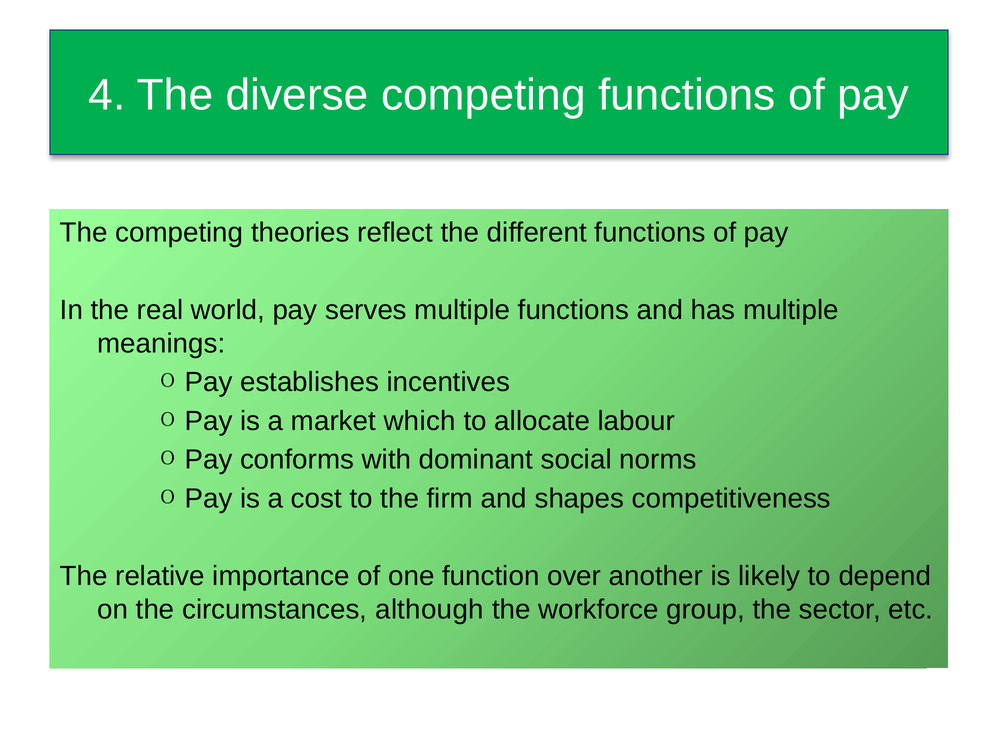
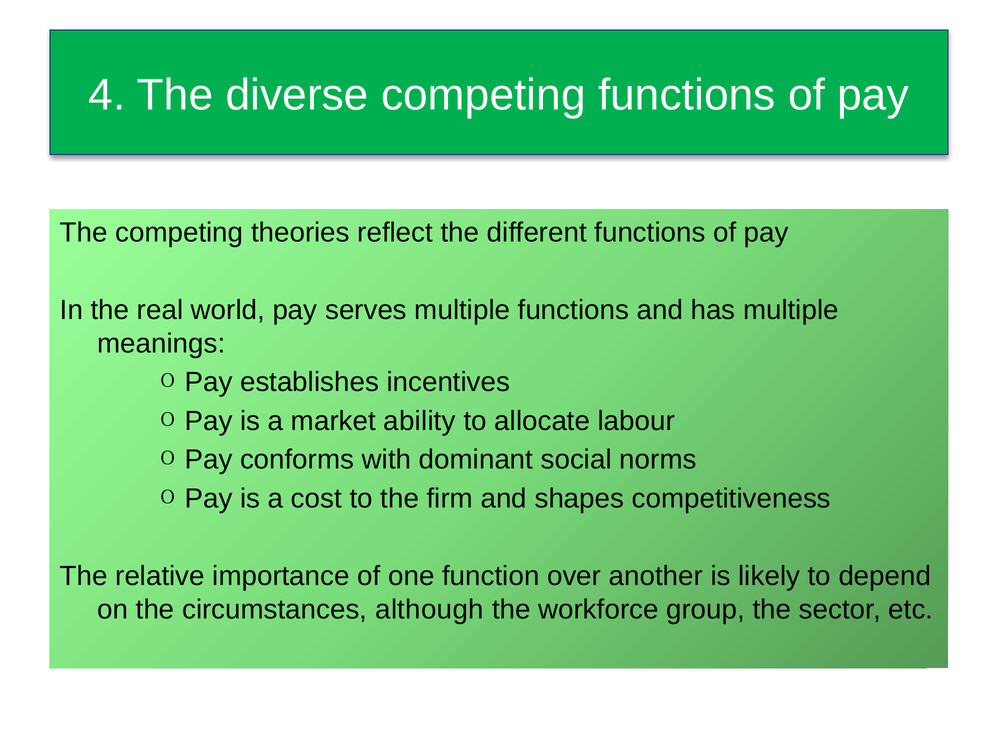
which: which -> ability (420, 421)
